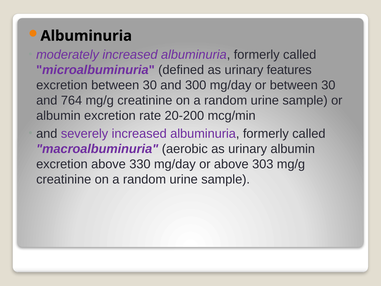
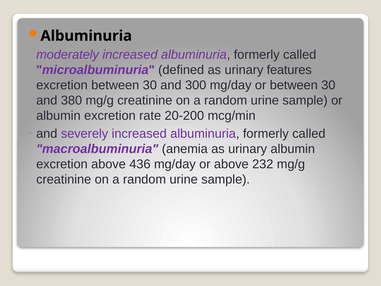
764: 764 -> 380 (71, 100)
aerobic: aerobic -> anemia (185, 149)
330: 330 -> 436 (140, 164)
303: 303 -> 232 (263, 164)
